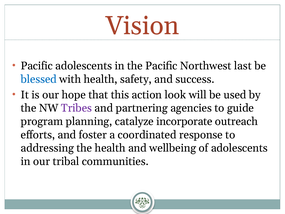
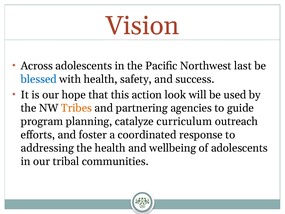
Pacific: Pacific -> Across (37, 66)
Tribes colour: purple -> orange (76, 108)
incorporate: incorporate -> curriculum (184, 121)
